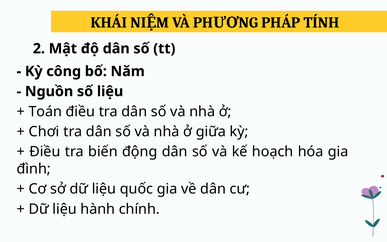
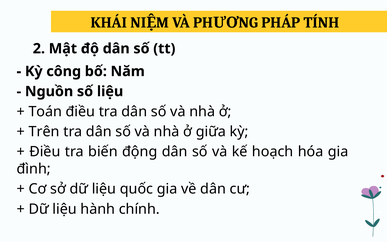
Chơi: Chơi -> Trên (44, 132)
